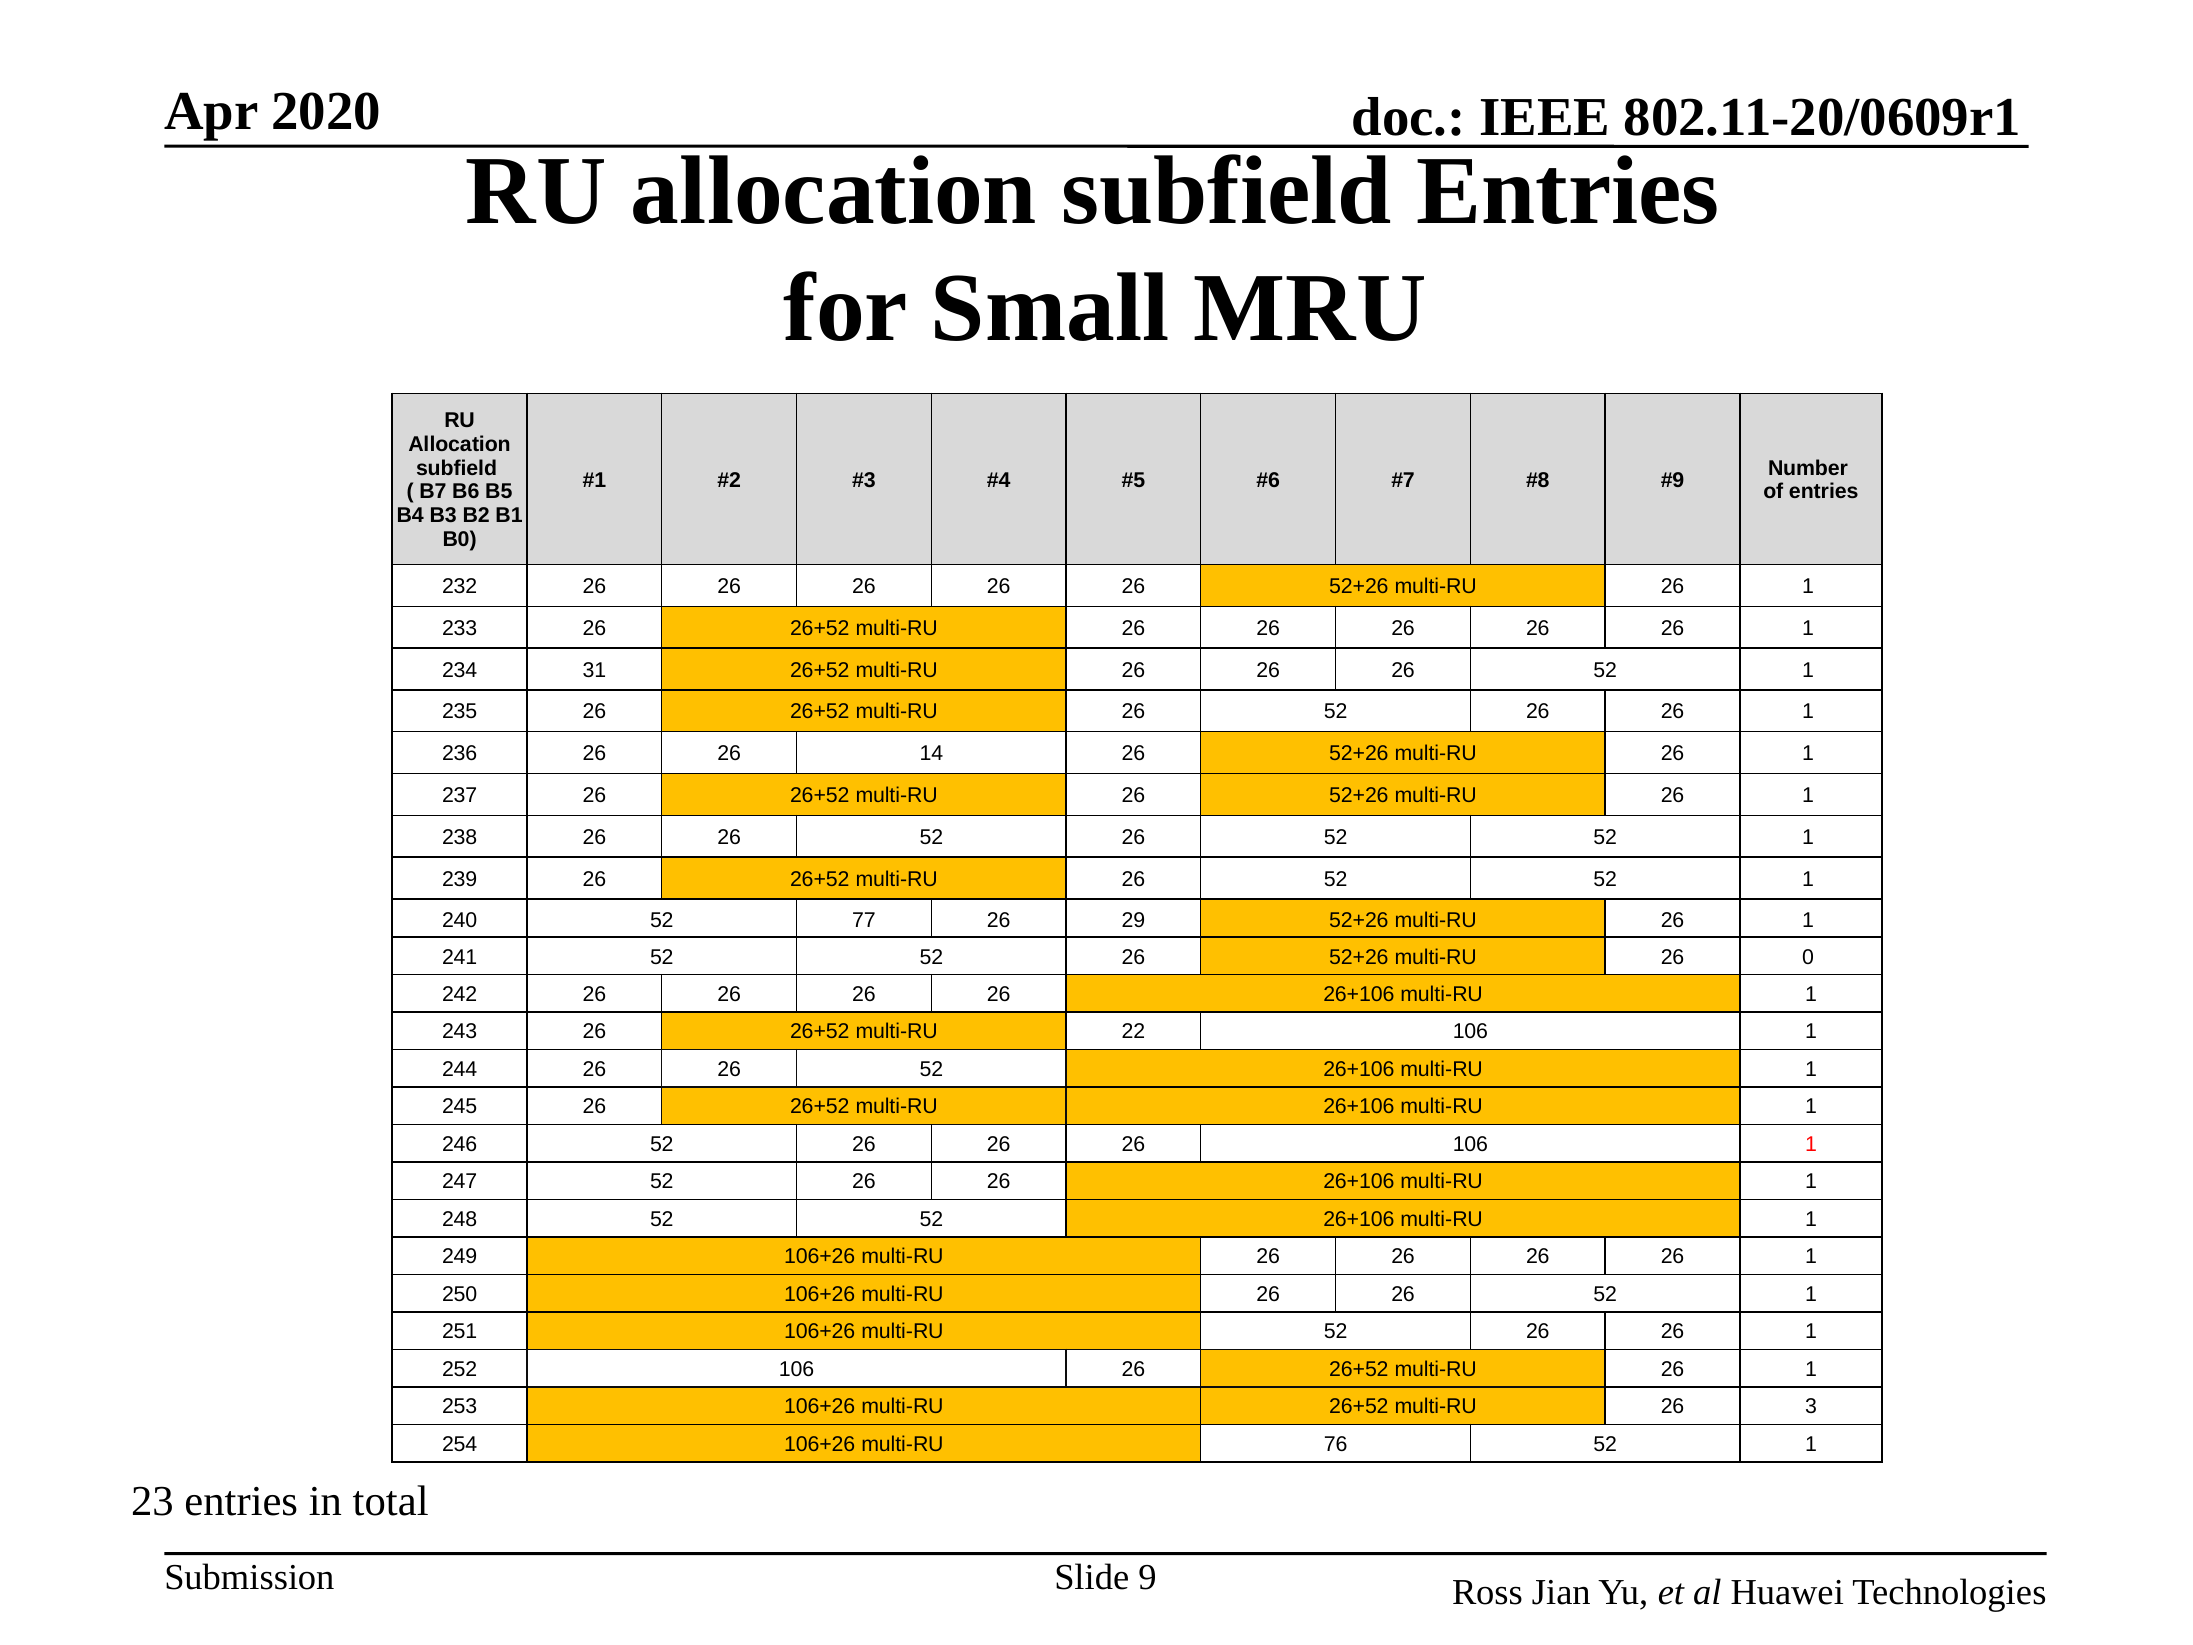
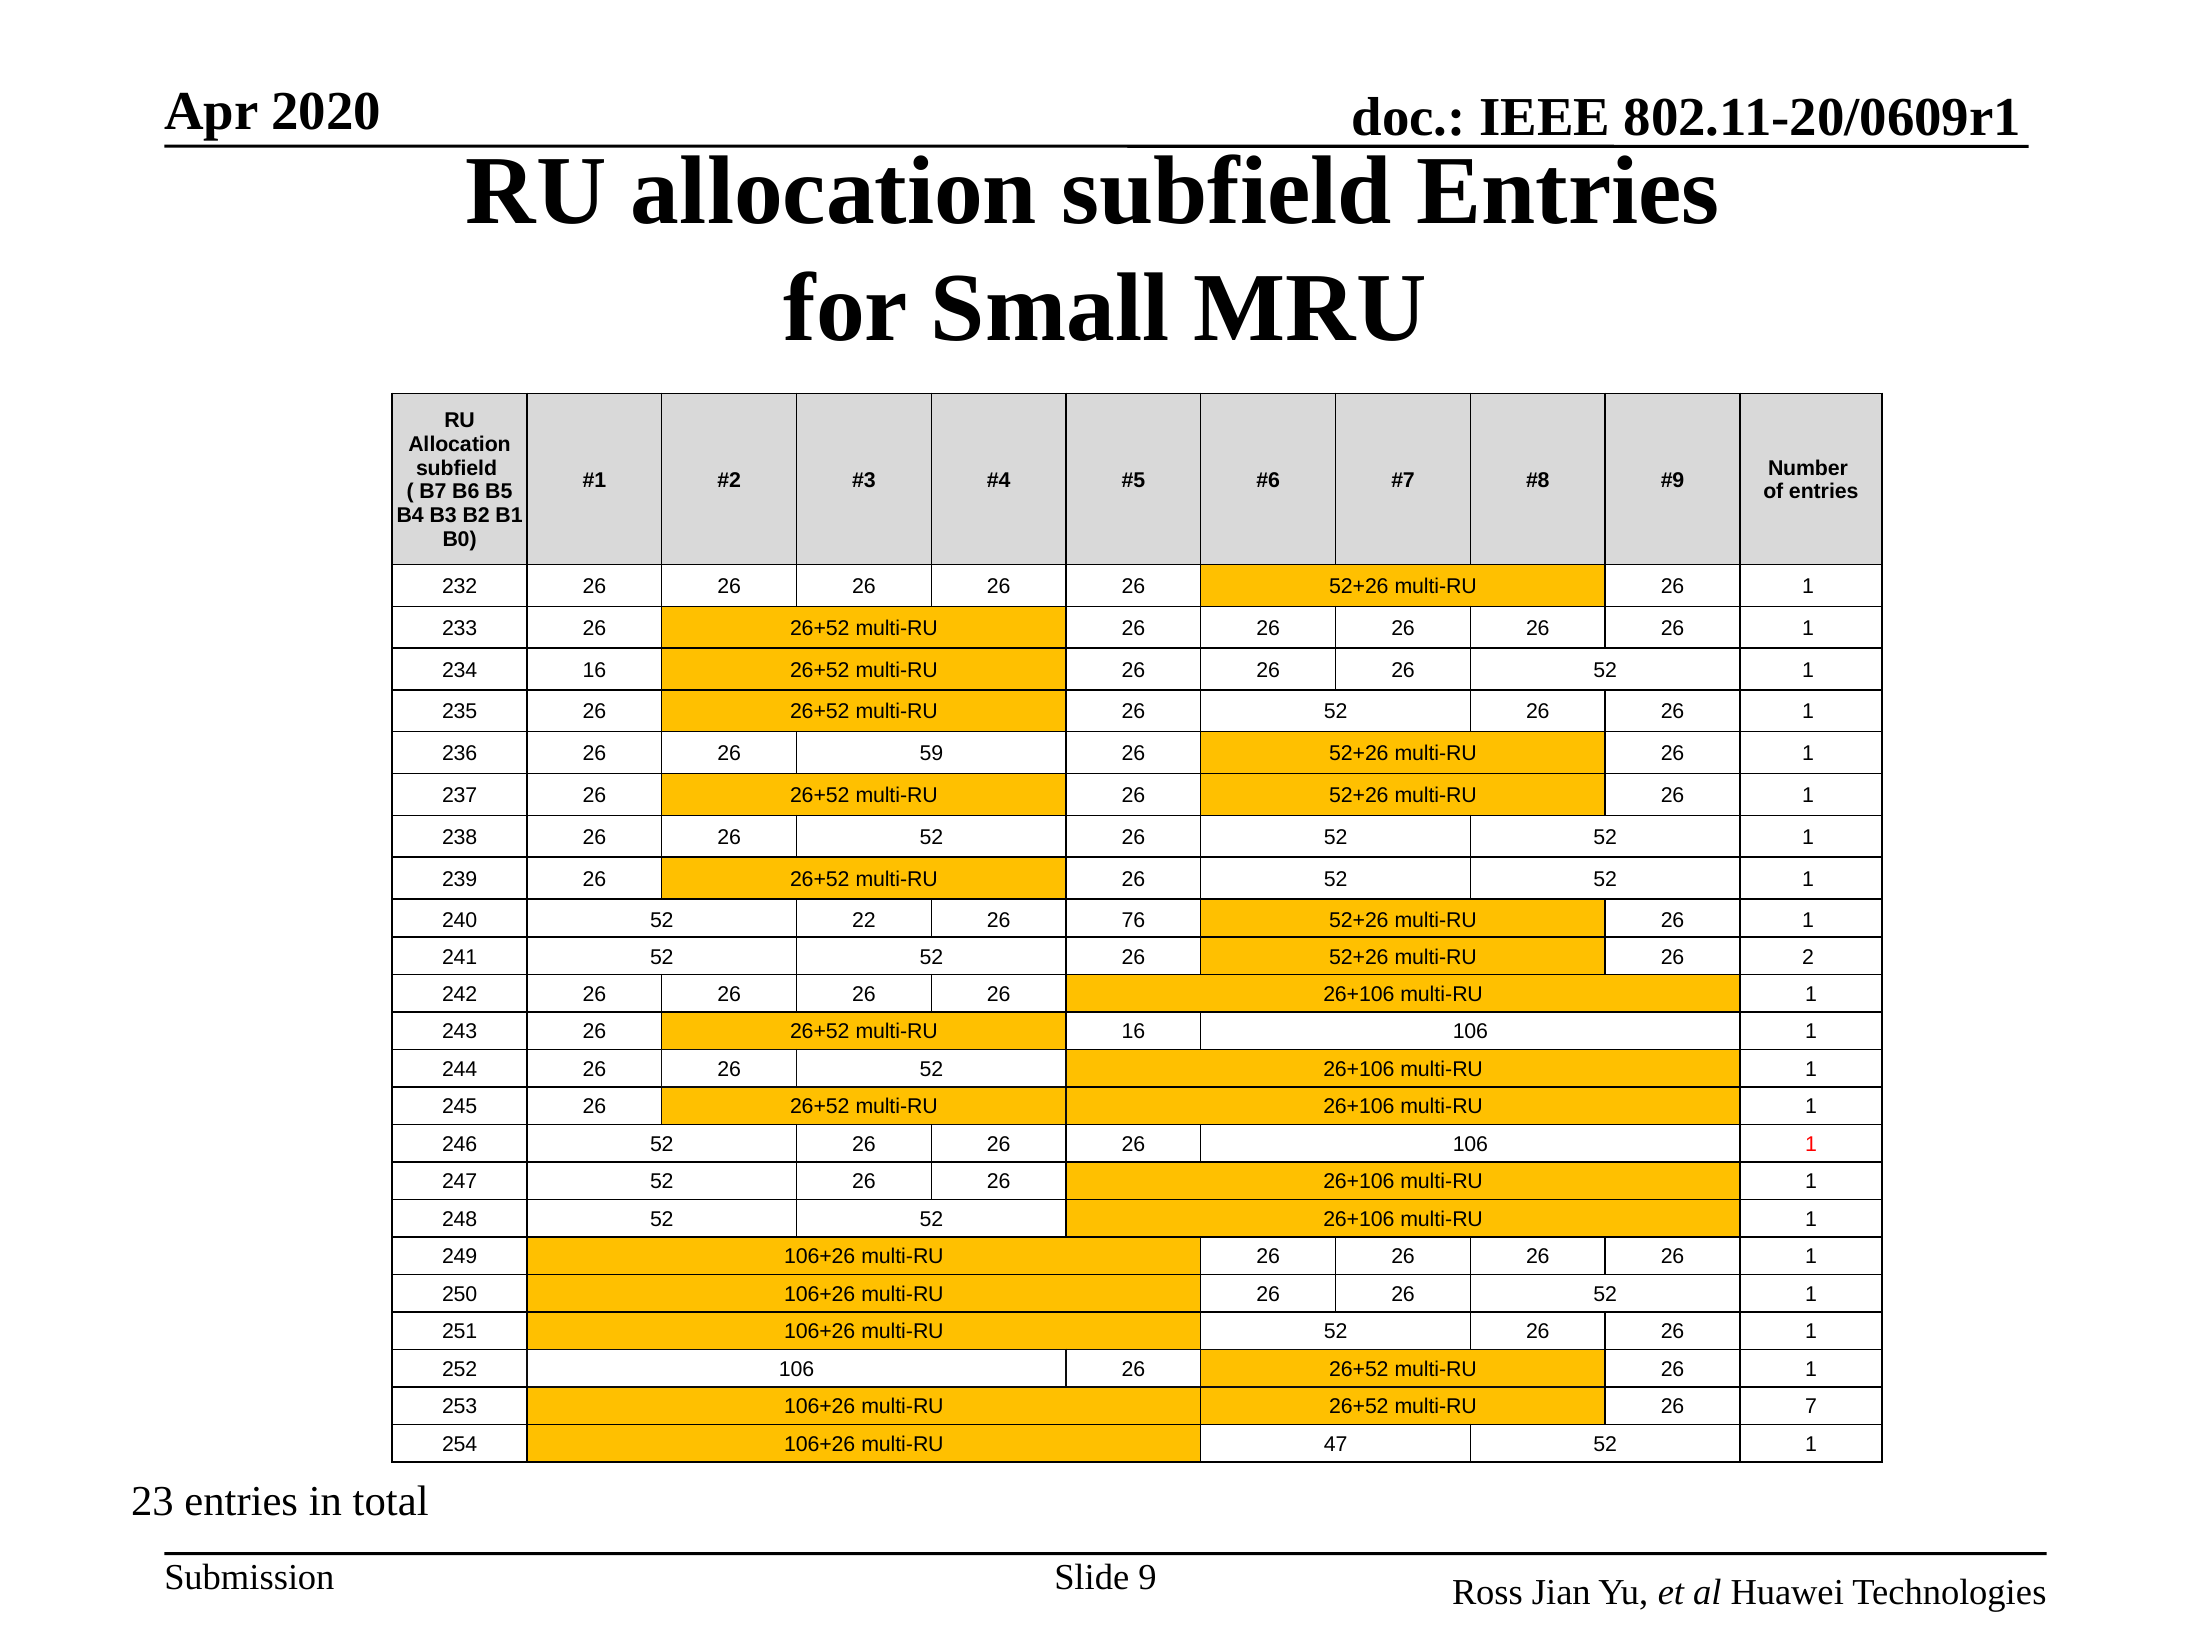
234 31: 31 -> 16 (594, 670)
14: 14 -> 59 (931, 754)
77: 77 -> 22 (864, 921)
29: 29 -> 76 (1134, 921)
0: 0 -> 2 (1808, 957)
multi-RU 22: 22 -> 16 (1134, 1032)
3: 3 -> 7 (1811, 1406)
76: 76 -> 47 (1336, 1444)
